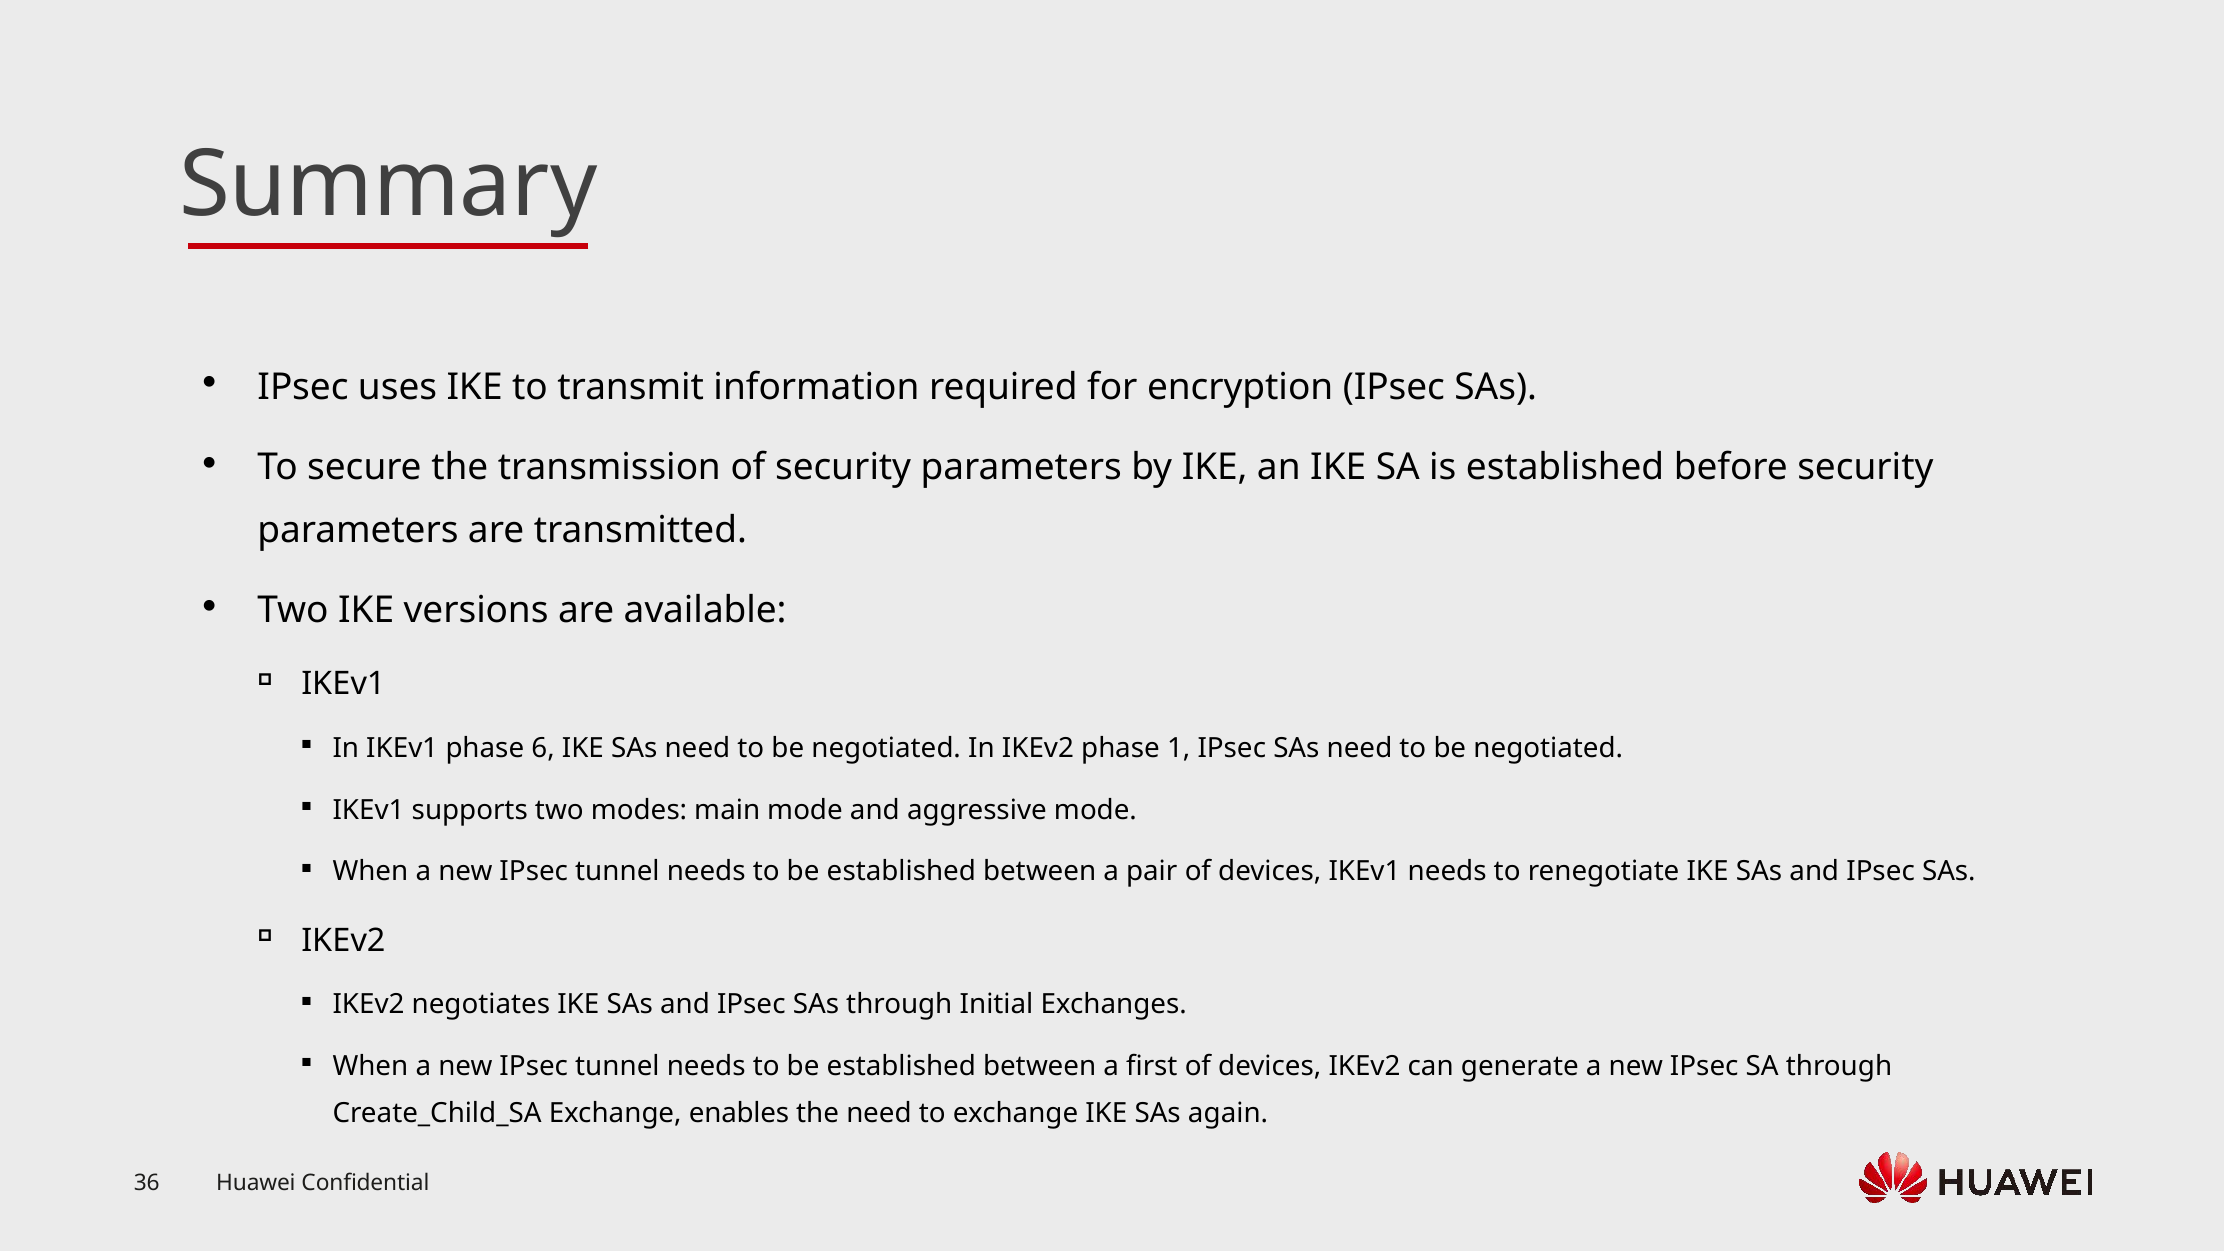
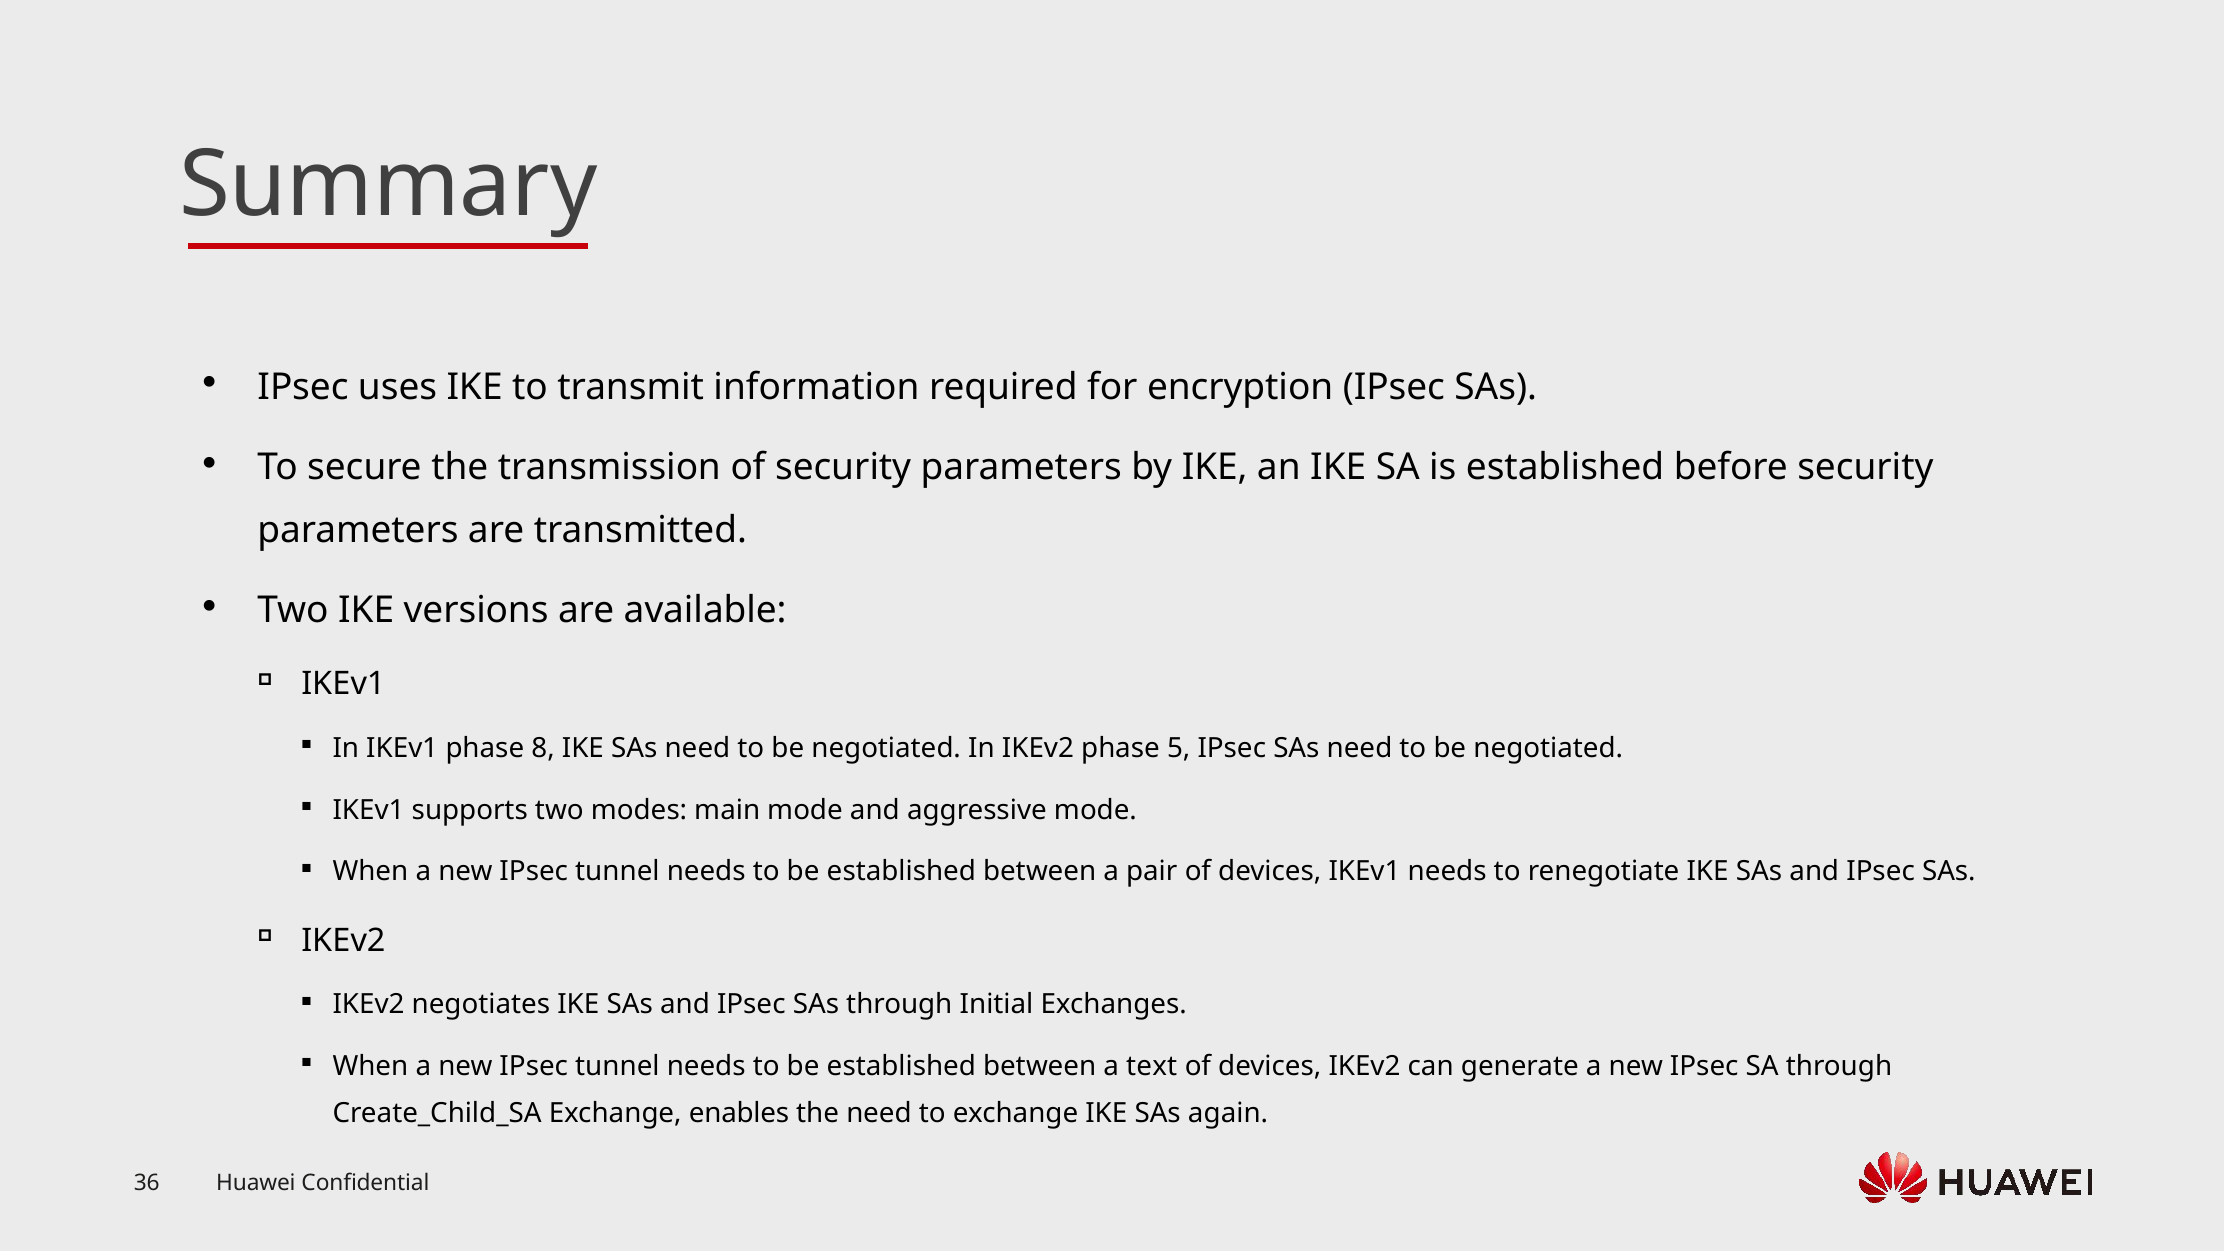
6: 6 -> 8 (543, 748)
1: 1 -> 5 (1179, 748)
first: first -> text (1152, 1066)
